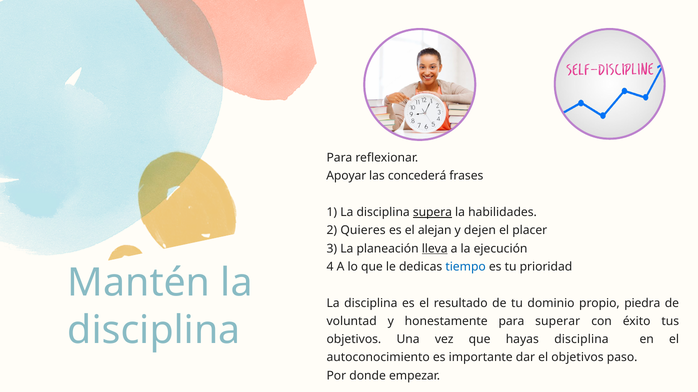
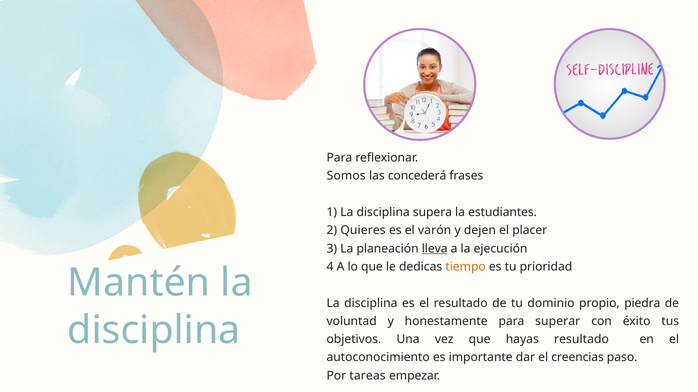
Apoyar: Apoyar -> Somos (346, 176)
supera underline: present -> none (432, 213)
habilidades: habilidades -> estudiantes (503, 213)
alejan: alejan -> varón (435, 231)
tiempo colour: blue -> orange (466, 267)
hayas disciplina: disciplina -> resultado (581, 340)
el objetivos: objetivos -> creencias (578, 358)
donde: donde -> tareas (368, 376)
